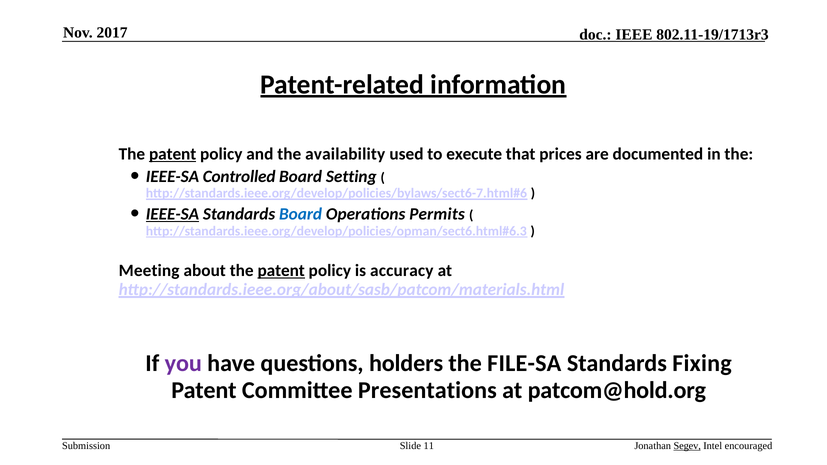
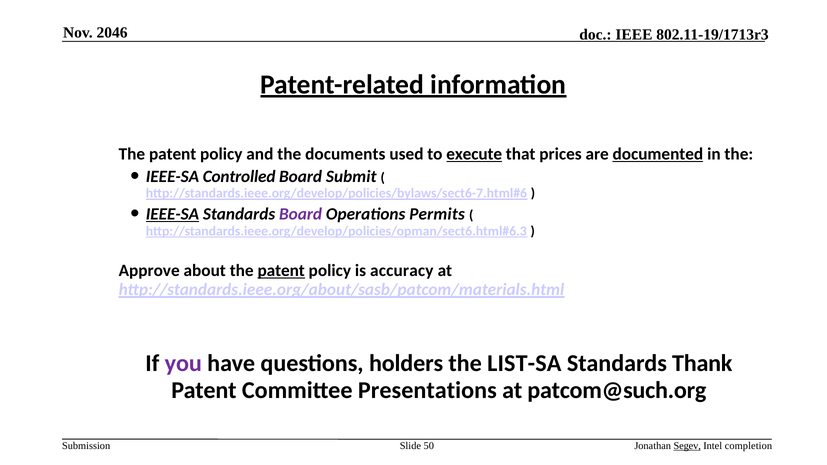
2017: 2017 -> 2046 (112, 33)
patent underline: present -> none (173, 154)
availability: availability -> documents (345, 154)
execute underline: none -> present (474, 154)
documented underline: none -> present (658, 154)
Setting: Setting -> Submit (351, 176)
Board colour: blue -> purple (301, 214)
Meeting: Meeting -> Approve (149, 271)
FILE-SA: FILE-SA -> LIST-SA (524, 363)
Fixing: Fixing -> Thank (702, 363)
patcom@hold.org: patcom@hold.org -> patcom@such.org (617, 390)
11: 11 -> 50 (429, 446)
encouraged: encouraged -> completion (748, 446)
